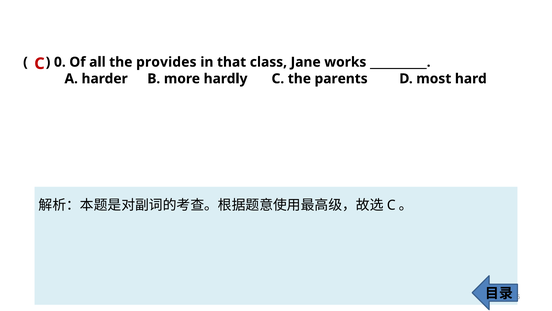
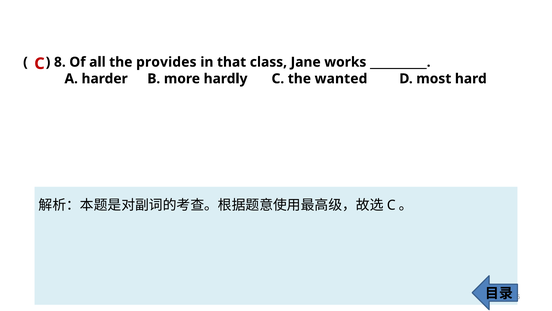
0: 0 -> 8 (60, 62)
parents: parents -> wanted (341, 79)
